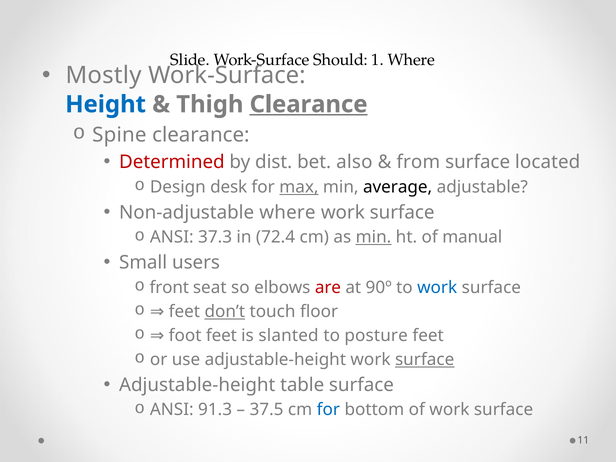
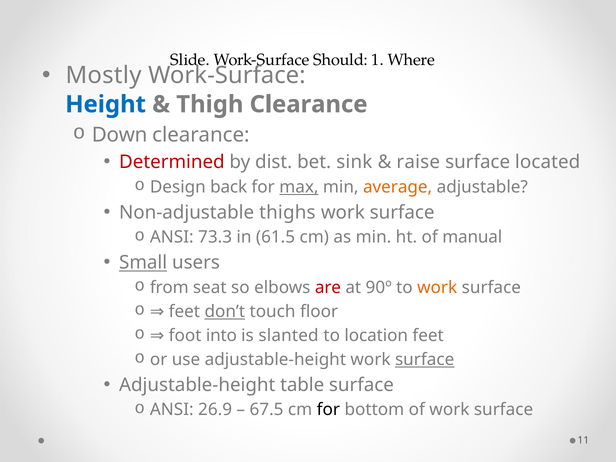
Clearance underline: present -> none (309, 104)
Spine: Spine -> Down (120, 135)
also: also -> sink (354, 162)
from: from -> raise (418, 162)
desk: desk -> back (229, 187)
average colour: black -> orange (398, 187)
Non-adjustable where: where -> thighs (287, 212)
37.3: 37.3 -> 73.3 (215, 237)
72.4: 72.4 -> 61.5 (276, 237)
min underline: present -> none (374, 237)
Small underline: none -> present (143, 263)
front: front -> from (169, 288)
work colour: blue -> orange (437, 288)
foot feet: feet -> into (221, 336)
posture: posture -> location (376, 336)
91.3: 91.3 -> 26.9 (215, 410)
37.5: 37.5 -> 67.5 (267, 410)
for colour: blue -> black (328, 410)
